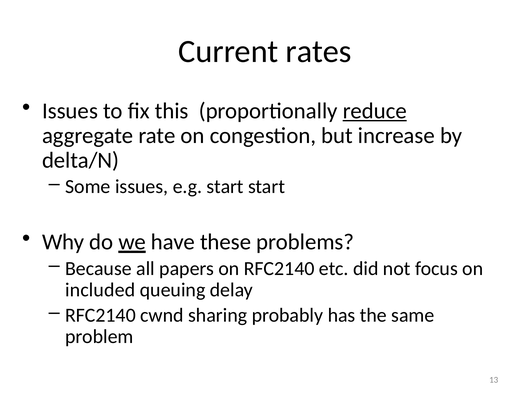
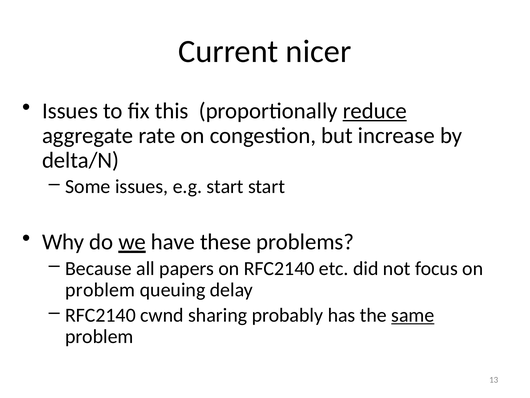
rates: rates -> nicer (319, 51)
included: included -> problem (100, 290)
same underline: none -> present (413, 315)
